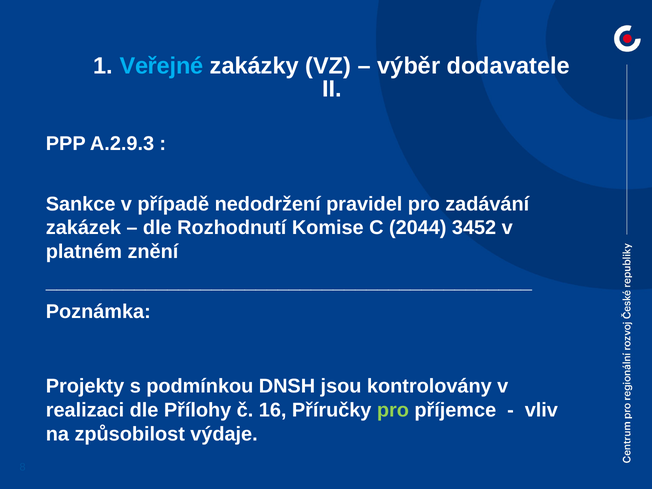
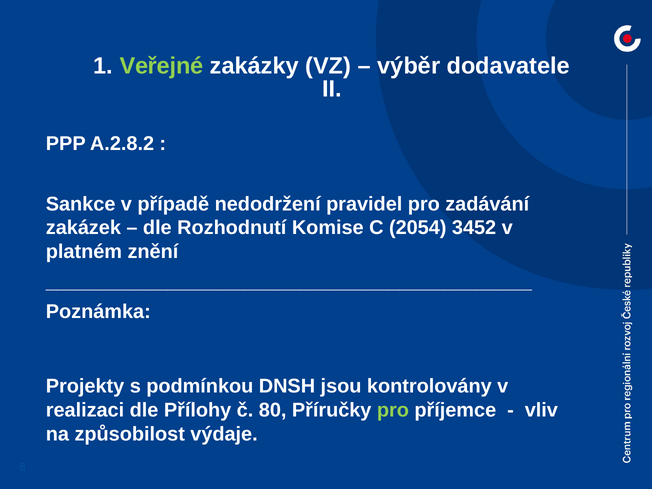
Veřejné colour: light blue -> light green (161, 66)
A.2.9.3: A.2.9.3 -> A.2.8.2 (122, 144)
2044: 2044 -> 2054 (418, 228)
16: 16 -> 80 (273, 410)
